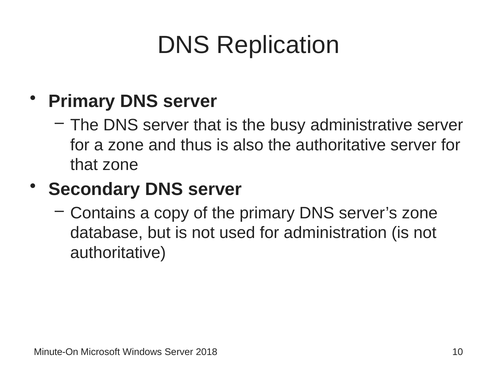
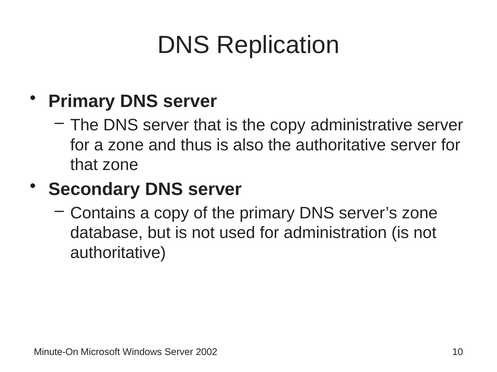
the busy: busy -> copy (288, 125)
2018: 2018 -> 2002 (207, 353)
